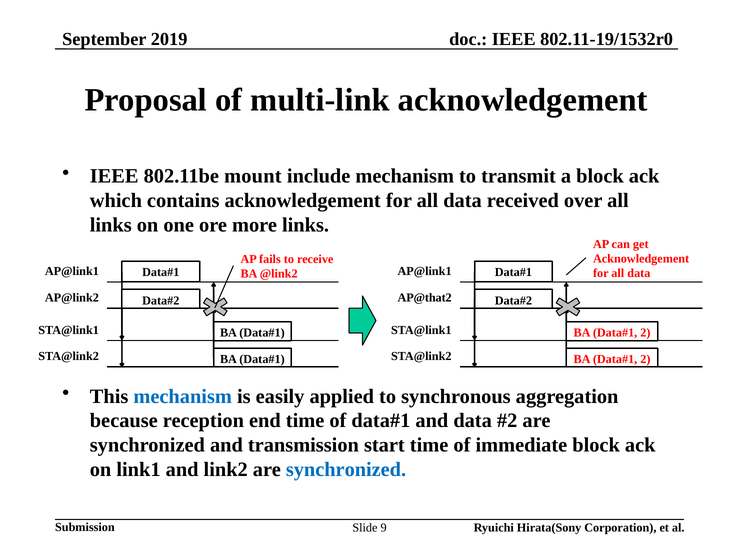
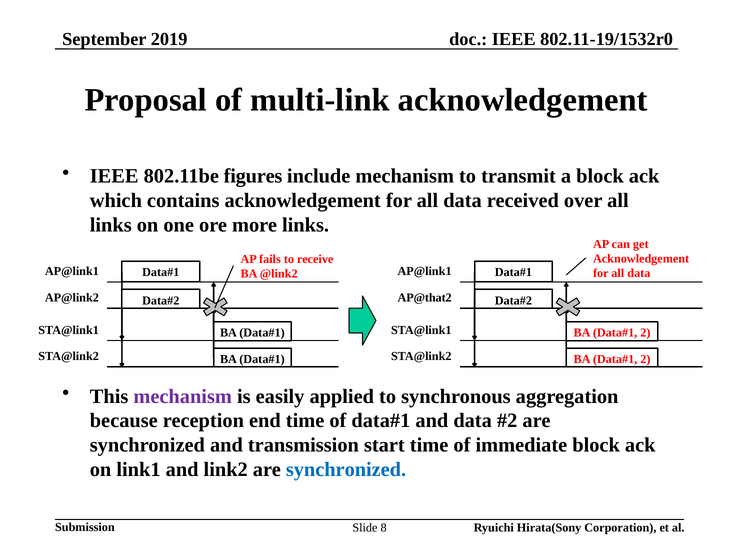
mount: mount -> figures (253, 176)
mechanism colour: blue -> purple (183, 396)
9: 9 -> 8 (384, 527)
